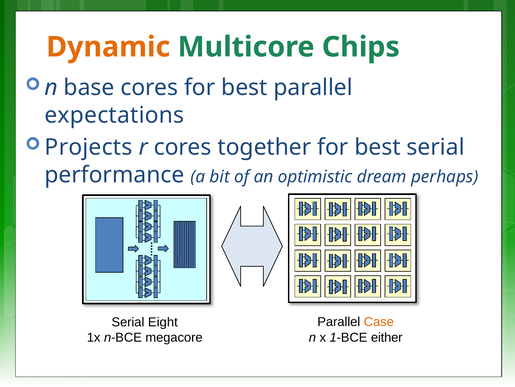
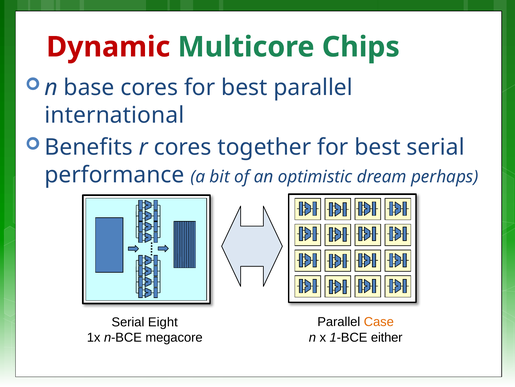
Dynamic colour: orange -> red (108, 47)
expectations: expectations -> international (114, 115)
Projects: Projects -> Benefits (89, 147)
